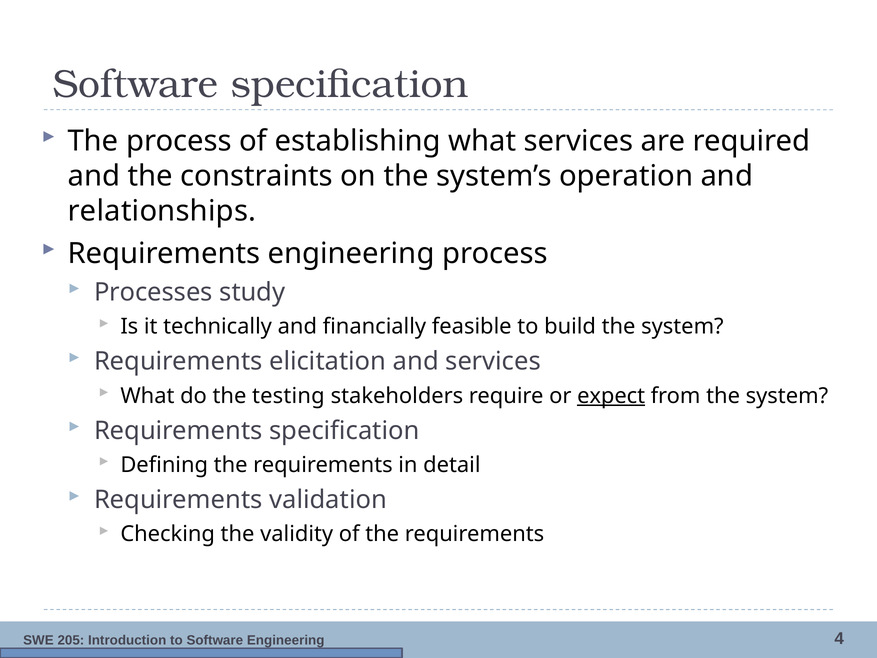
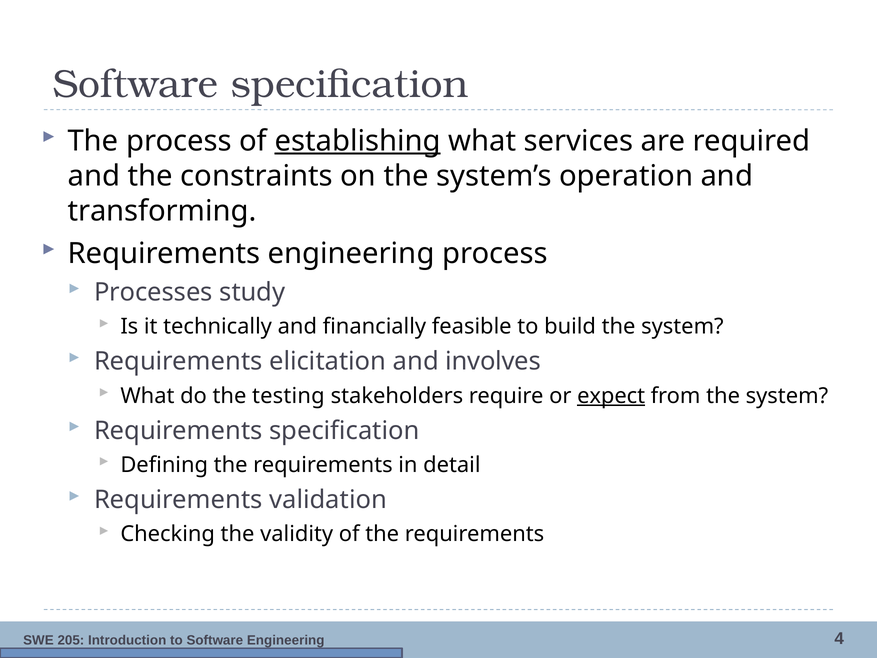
establishing underline: none -> present (358, 141)
relationships: relationships -> transforming (162, 211)
and services: services -> involves (493, 361)
